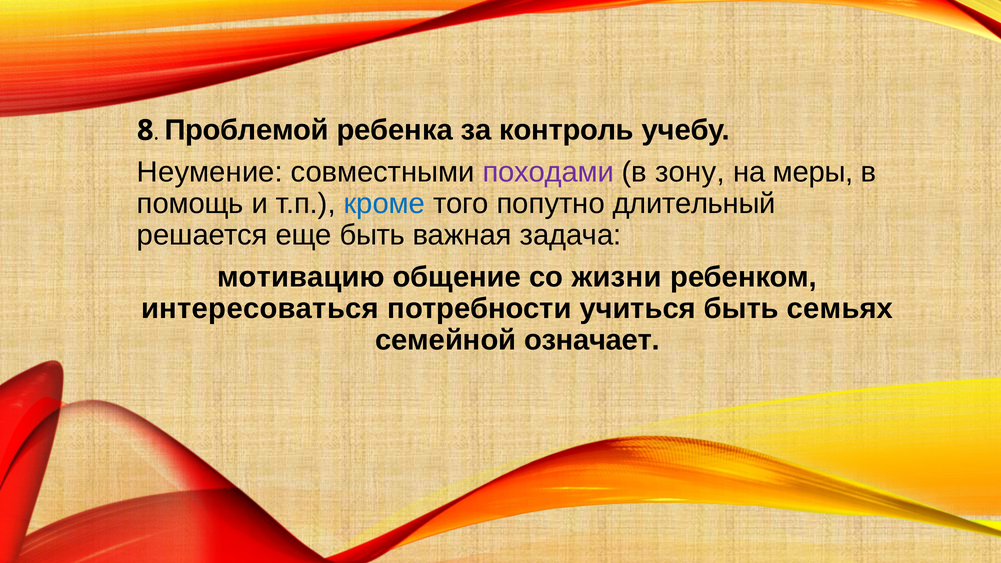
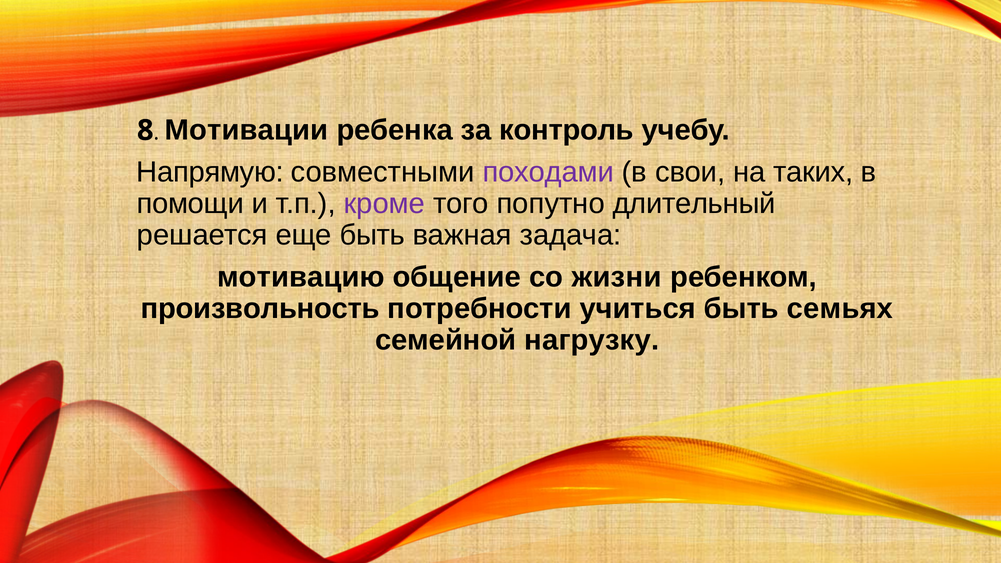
Проблемой: Проблемой -> Мотивации (246, 130)
Неумение: Неумение -> Напрямую (210, 172)
зону: зону -> свои (690, 172)
меры: меры -> таких (813, 172)
помощь: помощь -> помощи (190, 204)
кроме colour: blue -> purple (384, 204)
интересоваться: интересоваться -> произвольность (260, 309)
означает: означает -> нагрузку (592, 340)
